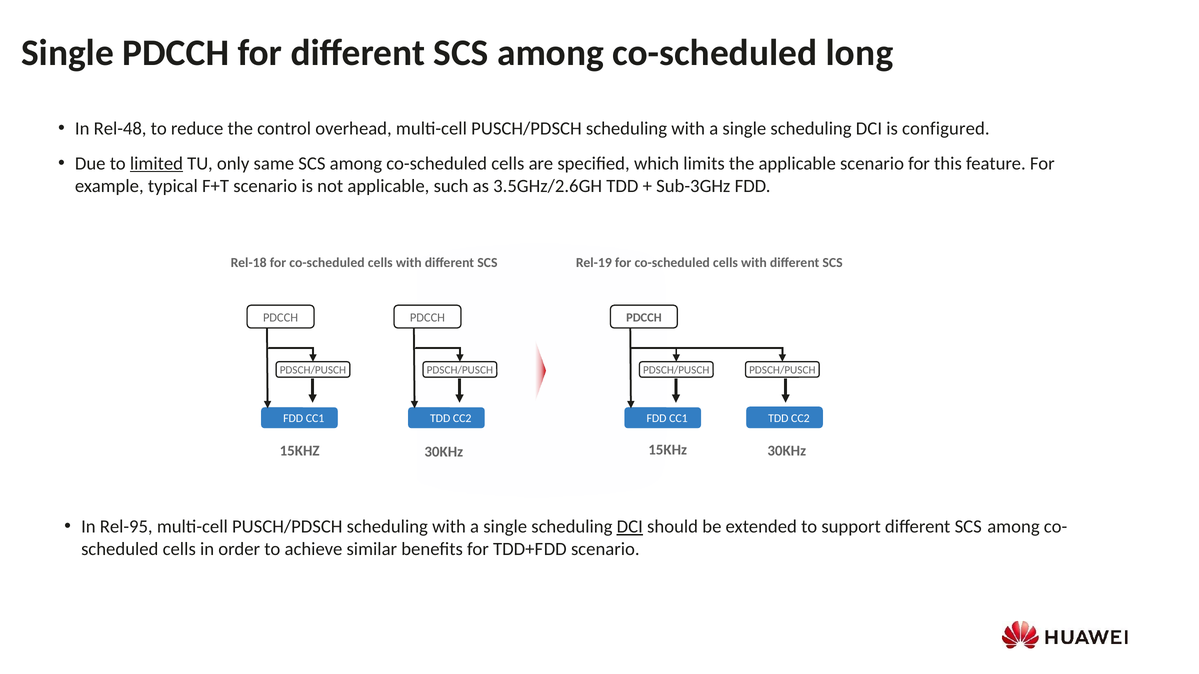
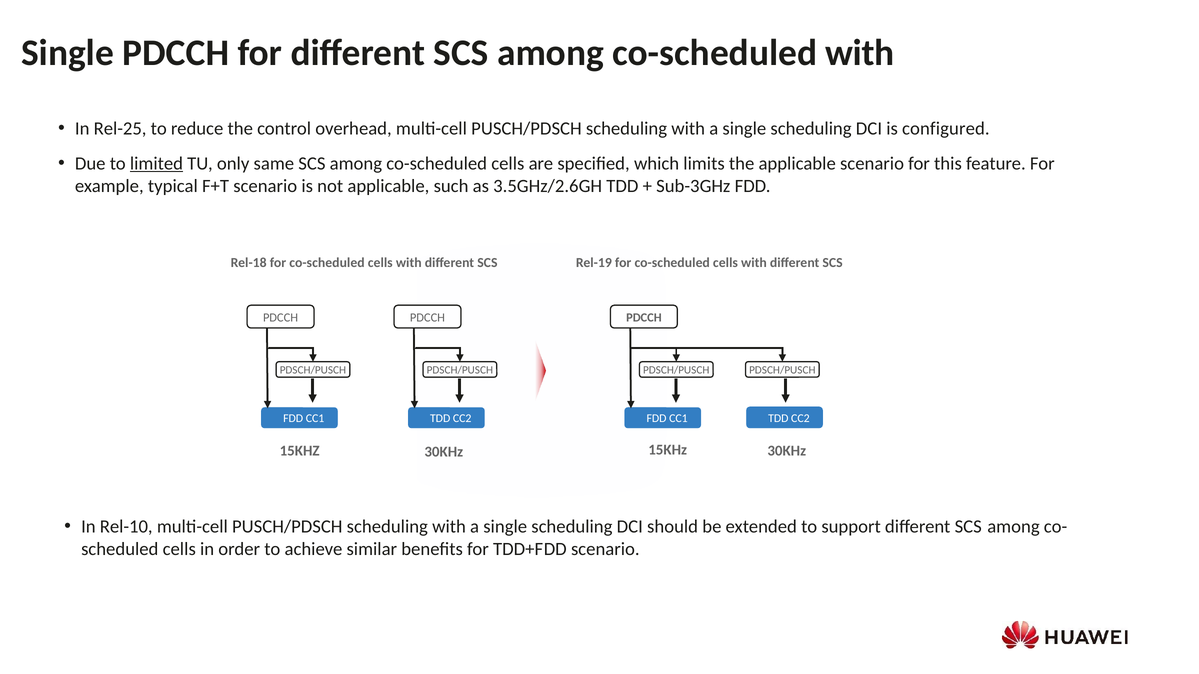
co-scheduled long: long -> with (860, 53)
Rel-48: Rel-48 -> Rel-25 (120, 129)
Rel-95: Rel-95 -> Rel-10 (126, 527)
DCI underline: present -> none (630, 527)
